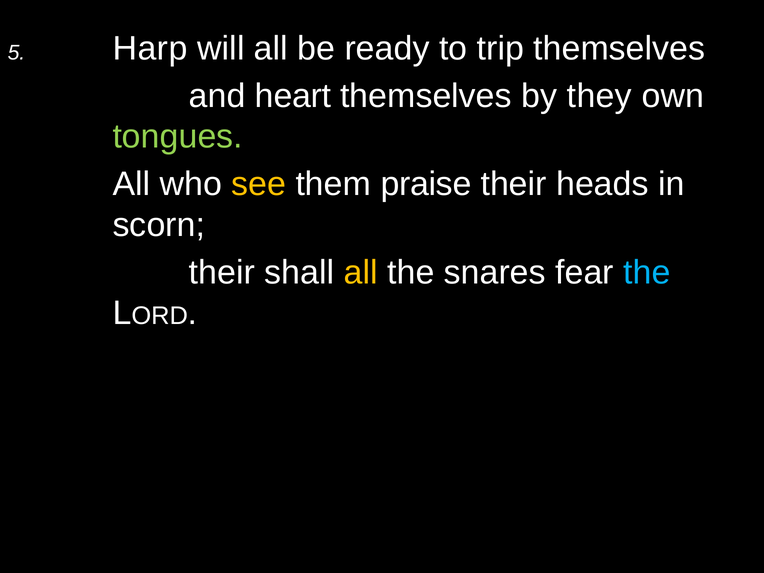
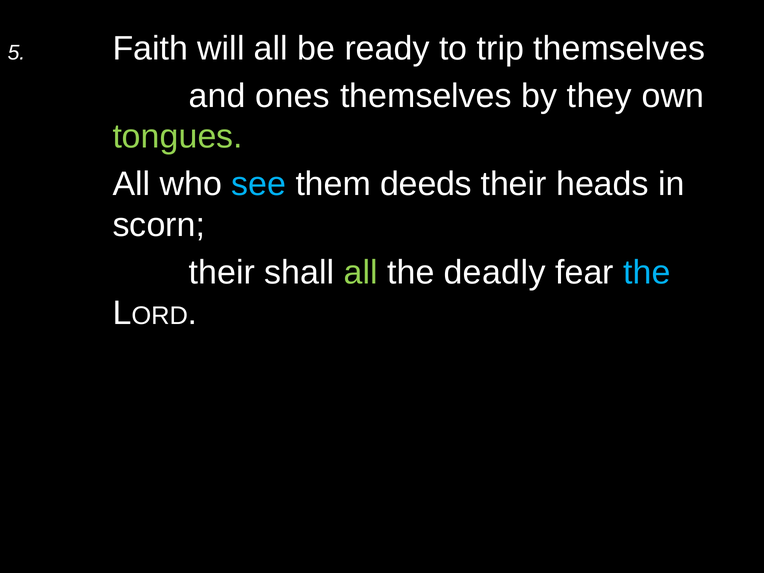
Harp: Harp -> Faith (150, 48)
heart: heart -> ones (293, 96)
see colour: yellow -> light blue (259, 184)
praise: praise -> deeds (426, 184)
all colour: yellow -> light green (361, 272)
snares: snares -> deadly (495, 272)
